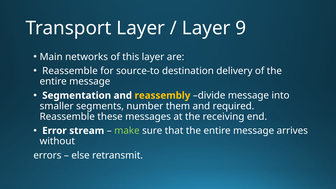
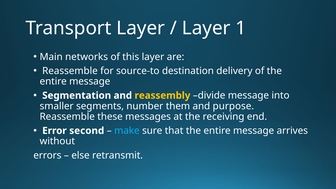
9: 9 -> 1 (241, 28)
required: required -> purpose (233, 106)
stream: stream -> second (87, 131)
make colour: light green -> light blue (127, 131)
